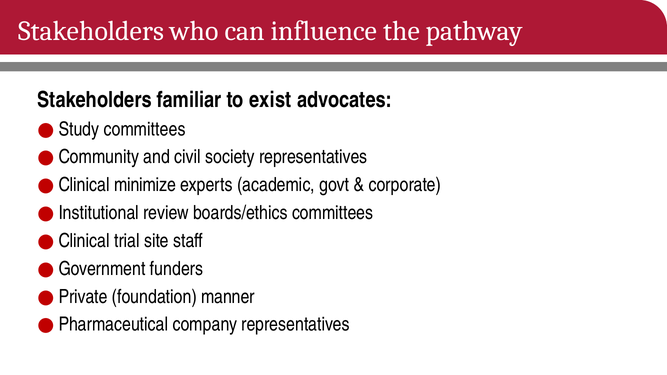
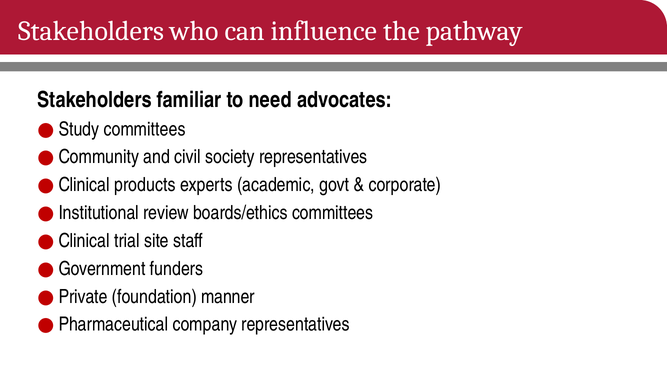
exist: exist -> need (270, 100)
minimize: minimize -> products (145, 185)
